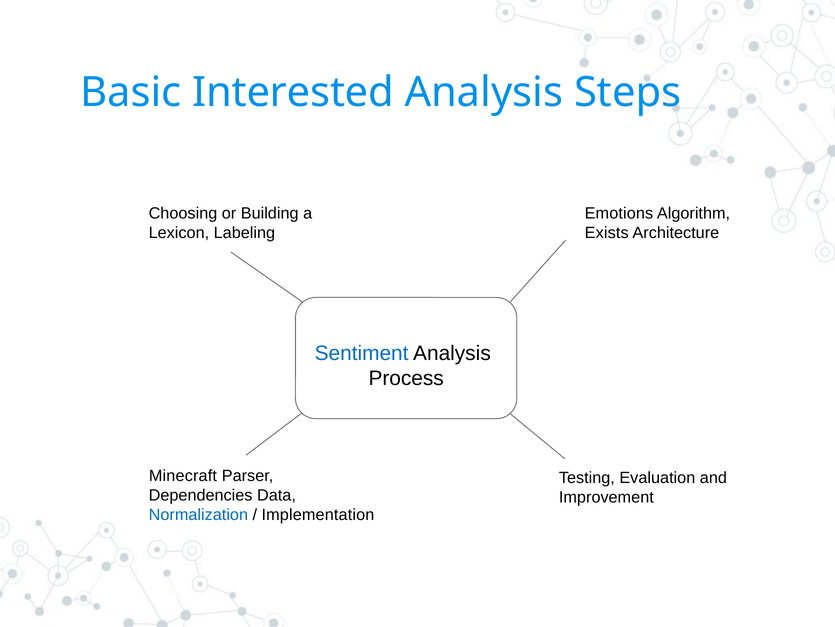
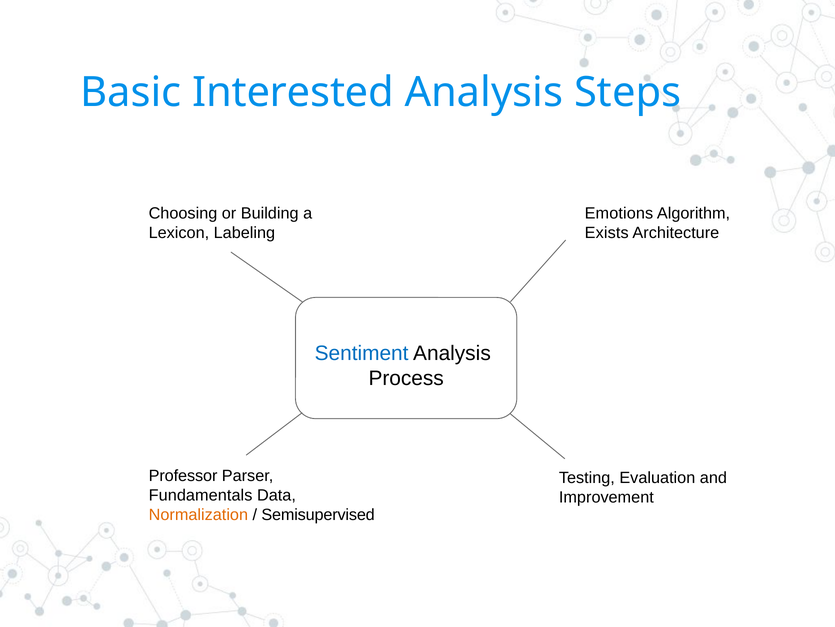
Minecraft: Minecraft -> Professor (183, 475)
Dependencies: Dependencies -> Fundamentals (201, 495)
Normalization colour: blue -> orange (198, 514)
Implementation: Implementation -> Semisupervised (318, 514)
